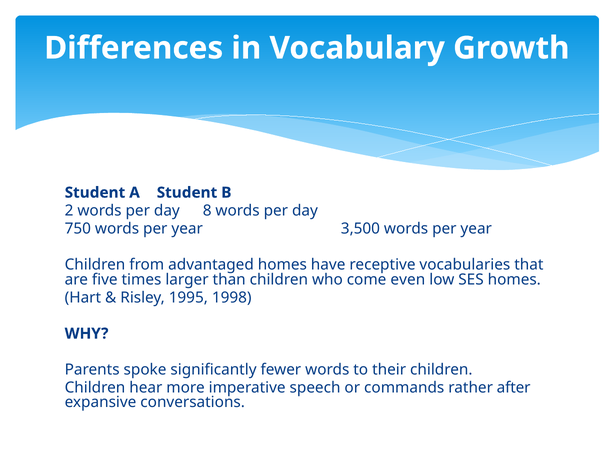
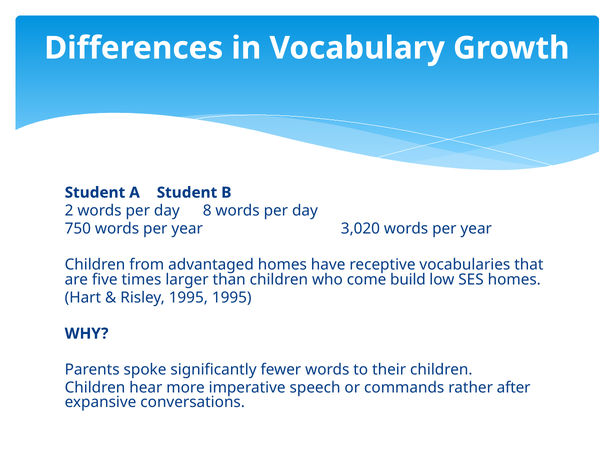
3,500: 3,500 -> 3,020 (360, 228)
even: even -> build (408, 279)
1995 1998: 1998 -> 1995 (232, 297)
